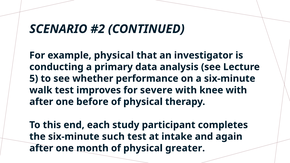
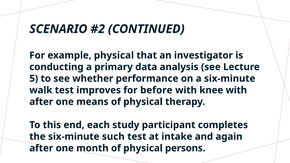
severe: severe -> before (156, 90)
before: before -> means (92, 102)
greater: greater -> persons (185, 148)
